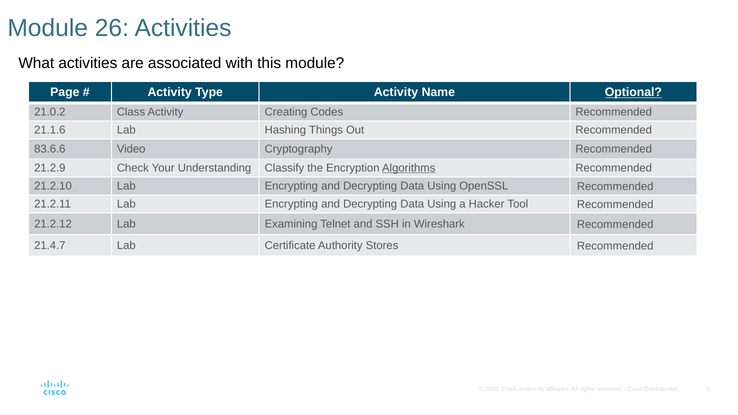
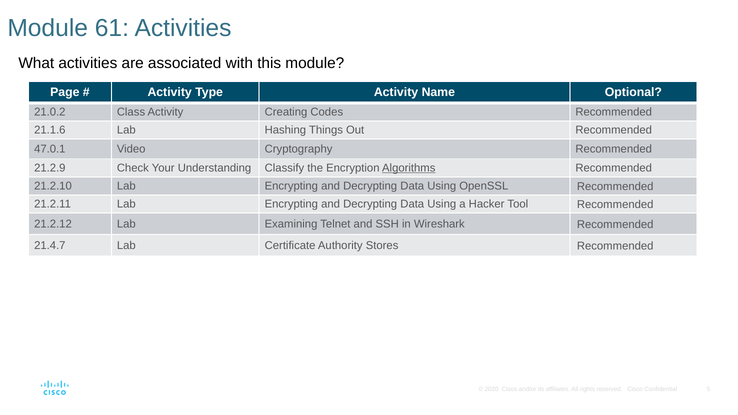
26: 26 -> 61 (112, 28)
Optional underline: present -> none (633, 92)
83.6.6: 83.6.6 -> 47.0.1 (50, 149)
